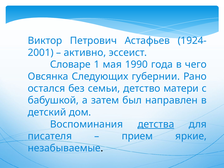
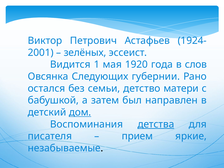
активно: активно -> зелёных (85, 53)
Словаре: Словаре -> Видится (70, 65)
1990: 1990 -> 1920 (136, 65)
чего: чего -> слов (196, 65)
дом underline: none -> present (80, 112)
